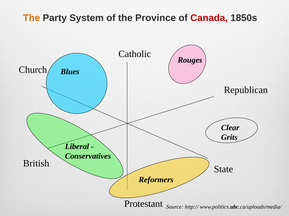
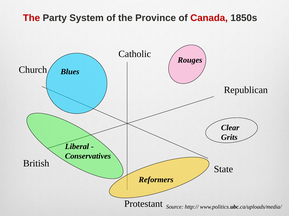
The colour: orange -> red (31, 18)
